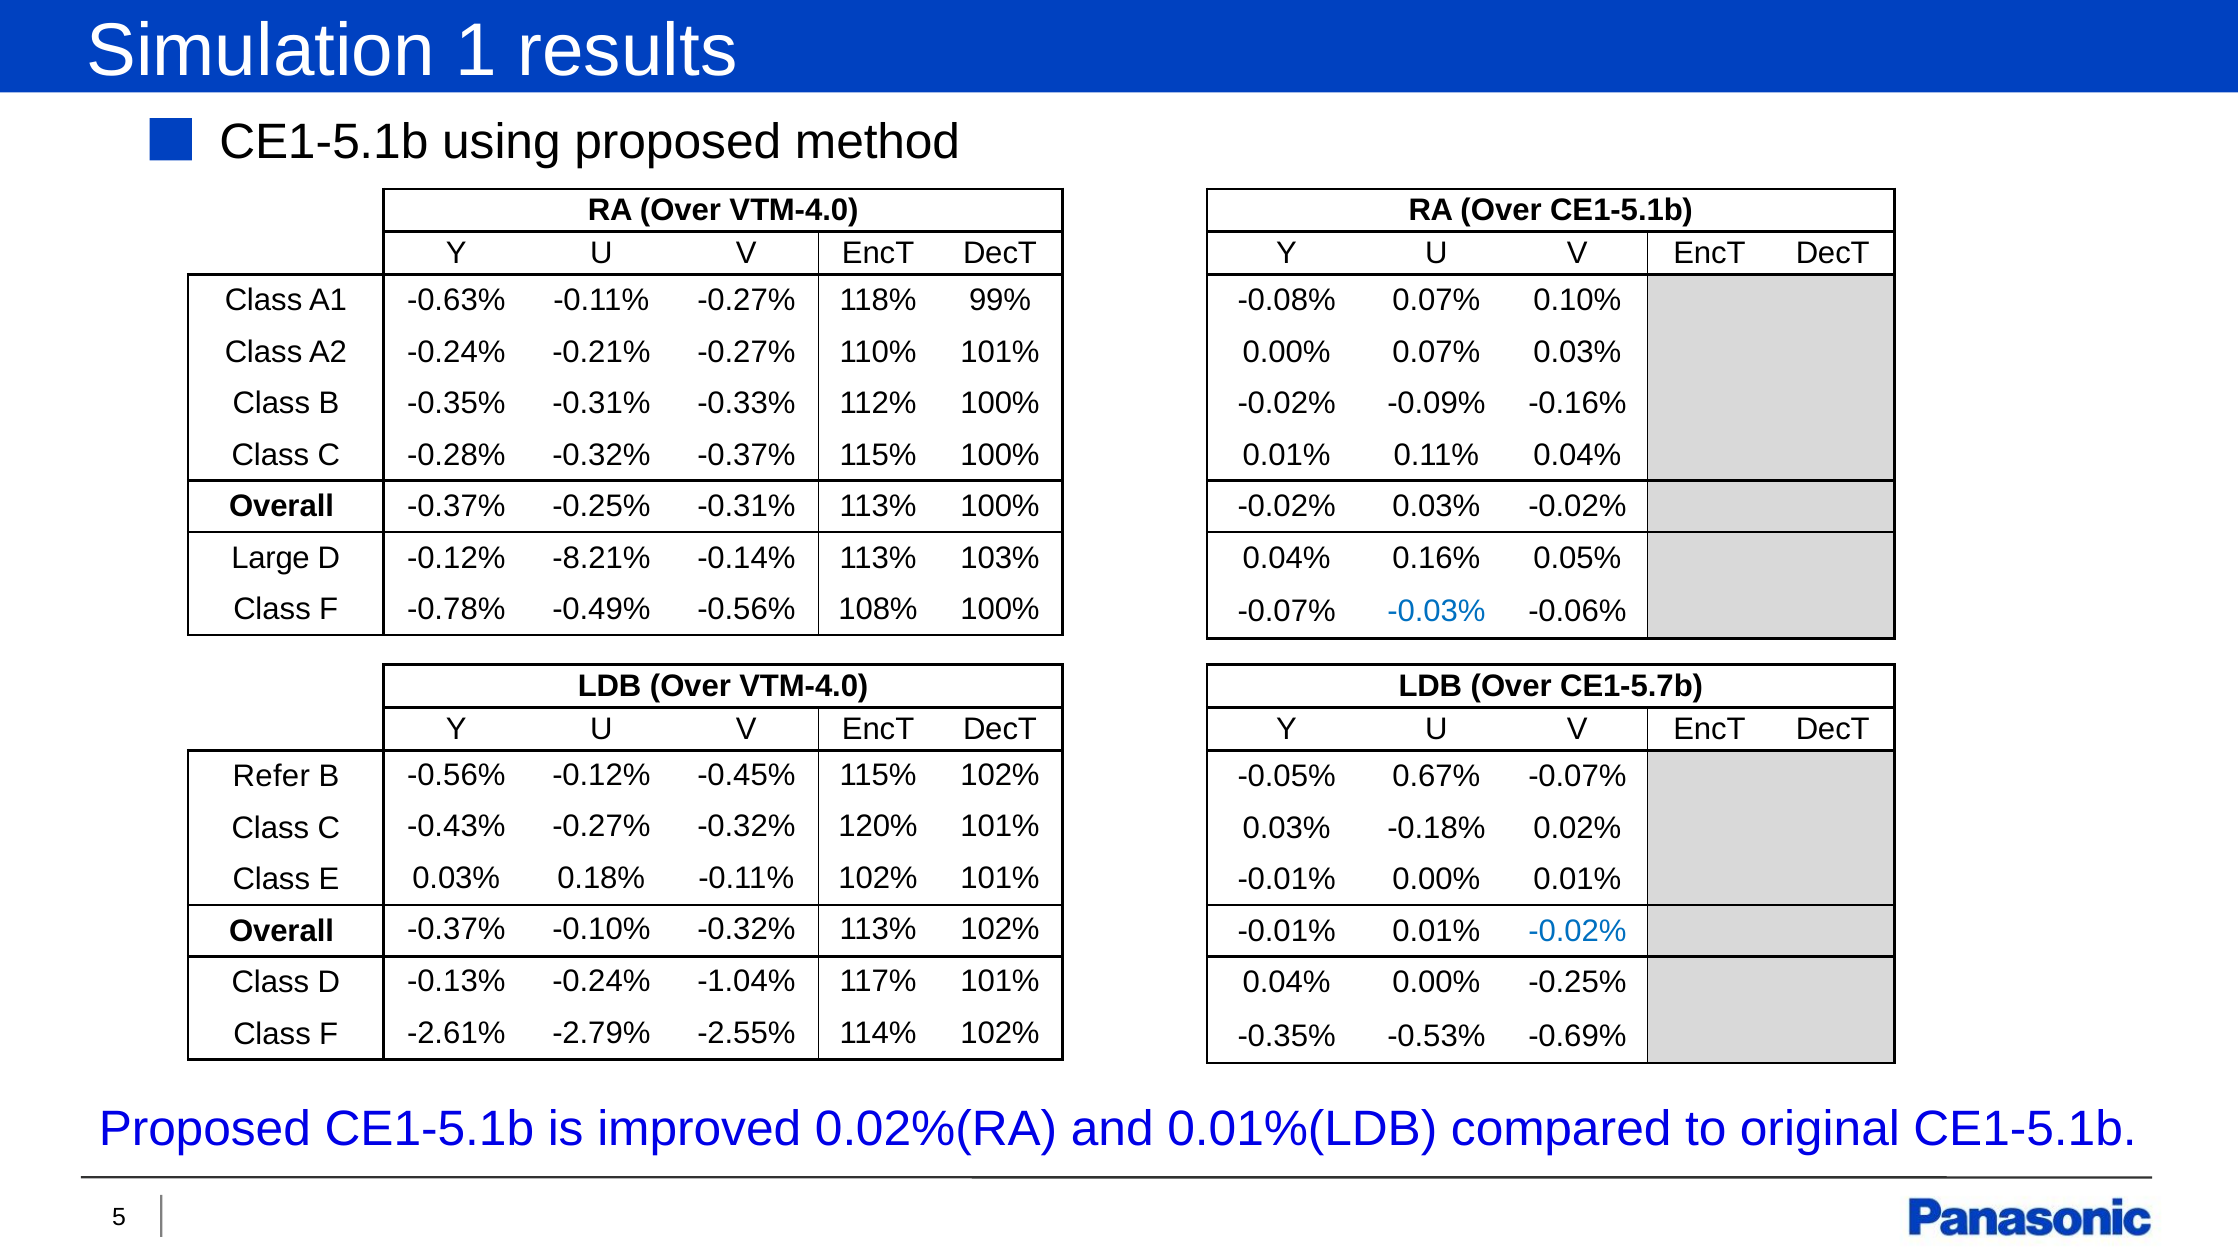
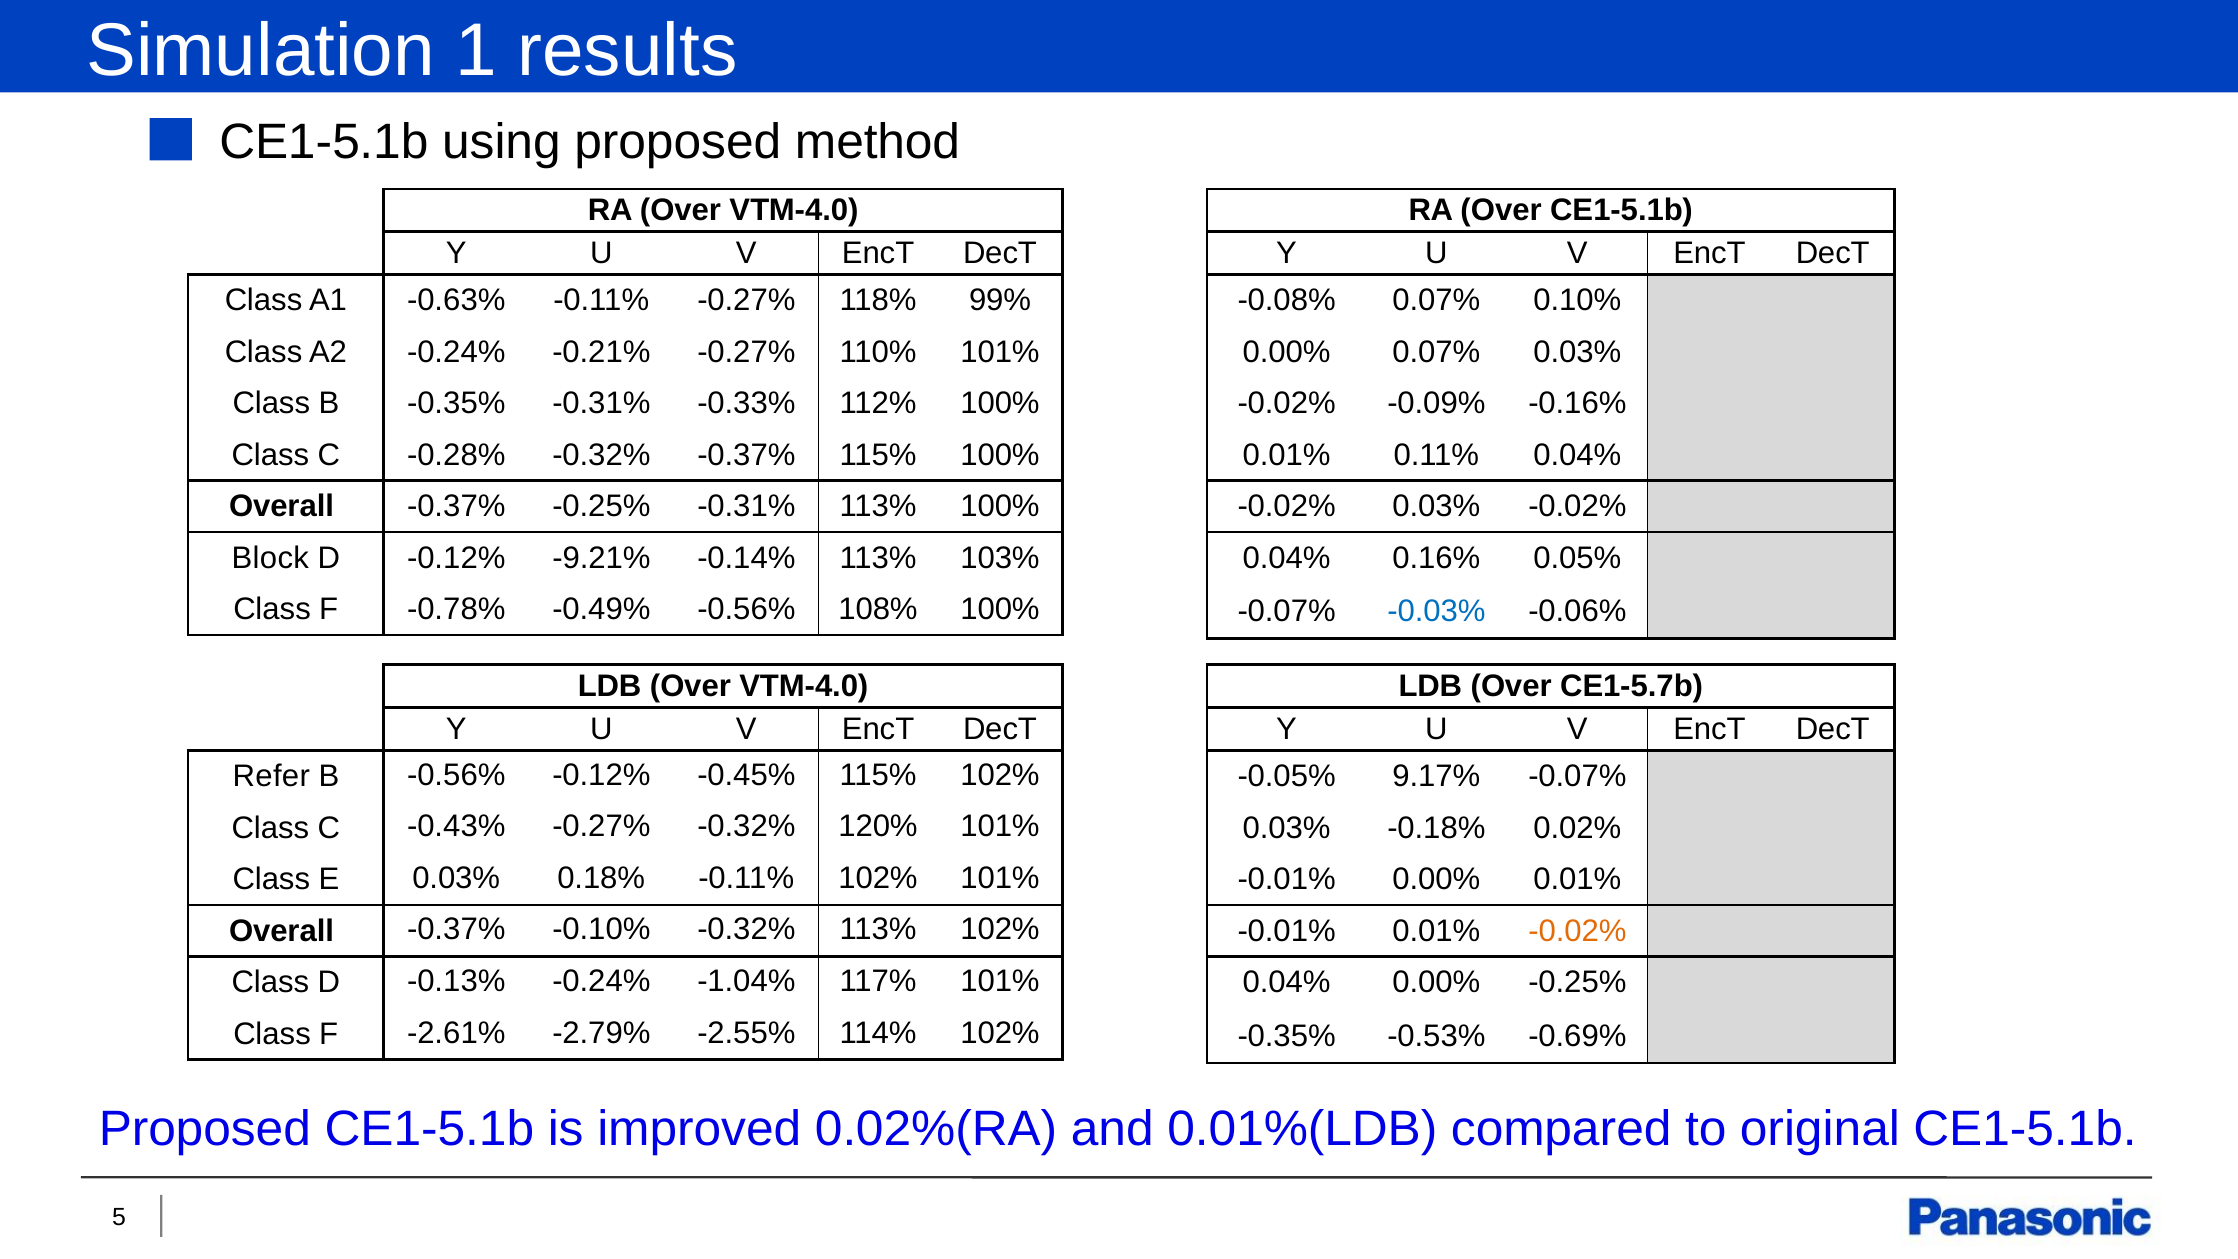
Large: Large -> Block (270, 558)
-8.21%: -8.21% -> -9.21% (601, 558)
0.67%: 0.67% -> 9.17% (1436, 776)
-0.02% colour: blue -> orange (1577, 931)
